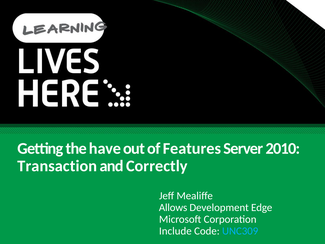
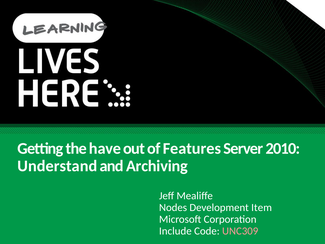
Transaction: Transaction -> Understand (57, 166)
Correctly: Correctly -> Archiving (157, 166)
Allows: Allows -> Nodes (173, 207)
Edge: Edge -> Item (262, 207)
UNC309 colour: light blue -> pink (240, 231)
